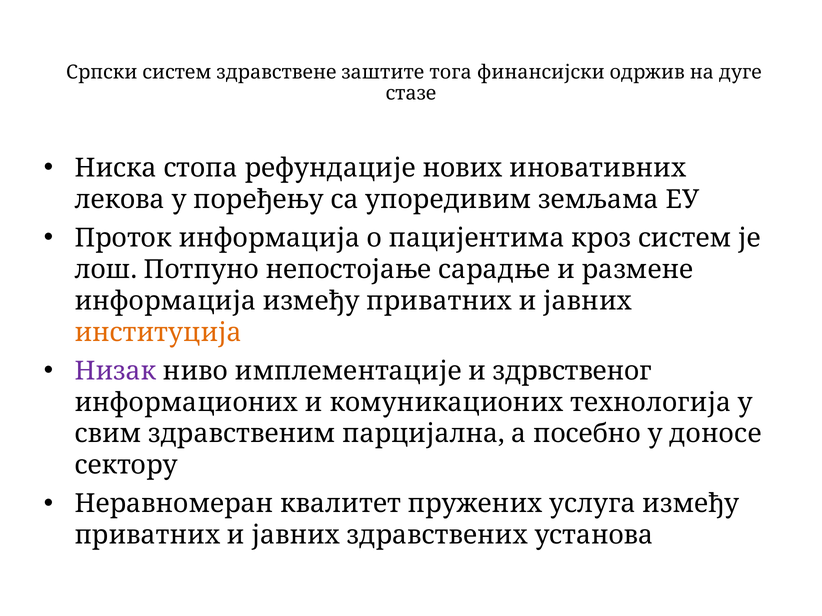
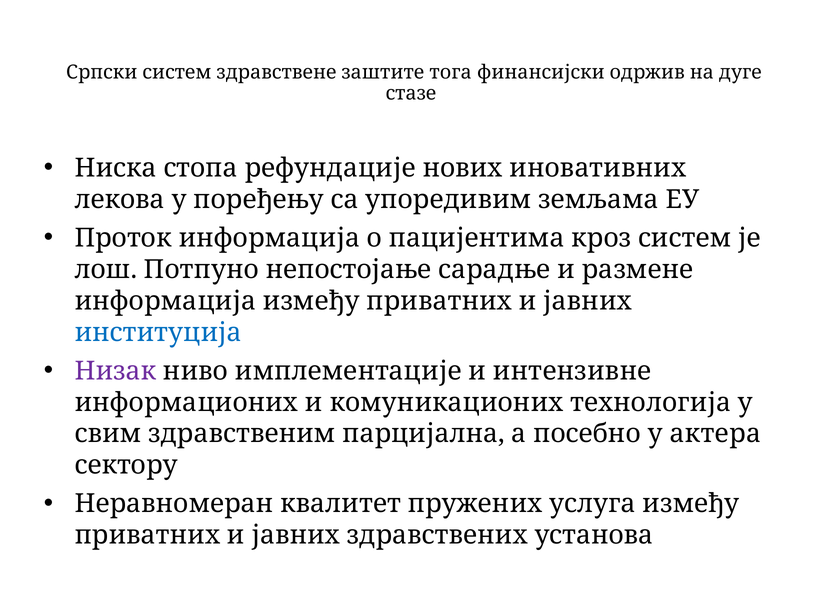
институција colour: orange -> blue (158, 333)
здрвственог: здрвственог -> интензивне (572, 371)
доносе: доносе -> актера (715, 434)
